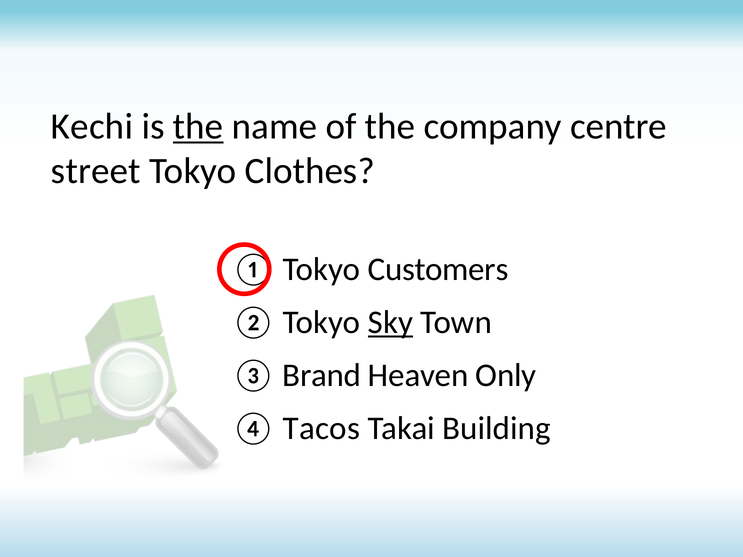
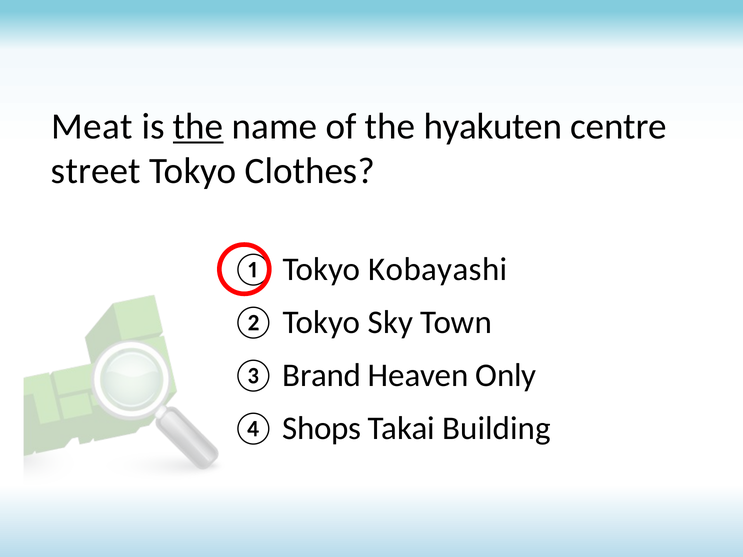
Kechi: Kechi -> Meat (92, 126)
company: company -> hyakuten (493, 126)
Customers: Customers -> Kobayashi (438, 269)
Sky underline: present -> none (390, 322)
Tacos: Tacos -> Shops (322, 429)
